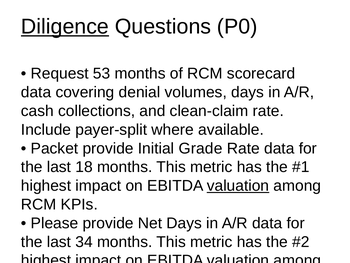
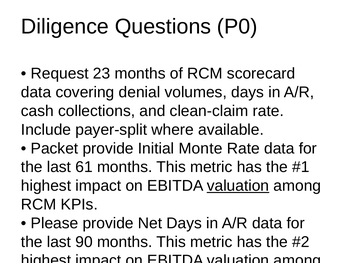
Diligence underline: present -> none (65, 27)
53: 53 -> 23 (102, 73)
Grade: Grade -> Monte (200, 148)
18: 18 -> 61 (84, 167)
34: 34 -> 90 (84, 241)
